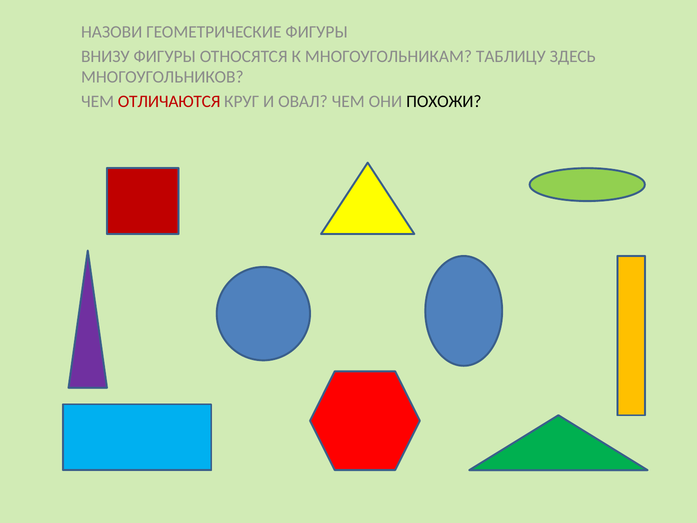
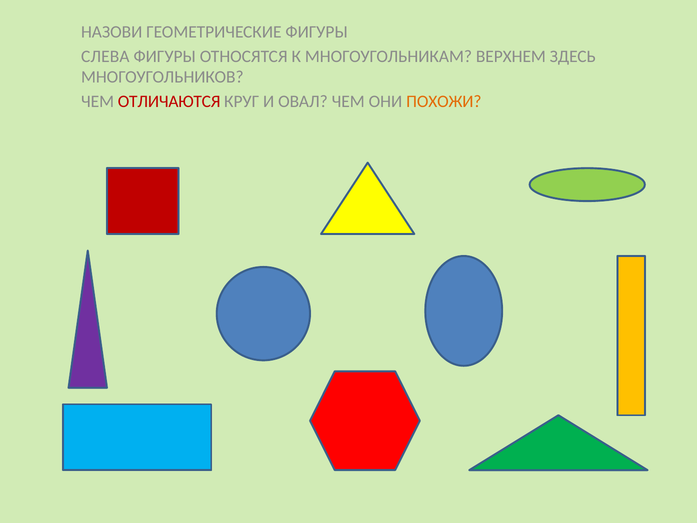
ВНИЗУ: ВНИЗУ -> СЛЕВА (105, 56)
ТАБЛИЦУ: ТАБЛИЦУ -> ВЕРХНЕМ (511, 56)
ПОХОЖИ colour: black -> orange (444, 102)
